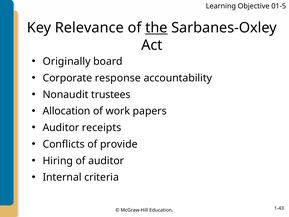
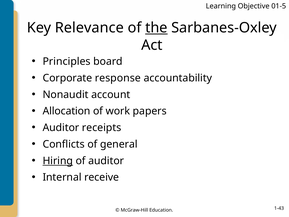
Originally: Originally -> Principles (67, 61)
trustees: trustees -> account (111, 94)
provide: provide -> general (119, 144)
Hiring underline: none -> present (58, 161)
criteria: criteria -> receive (102, 177)
